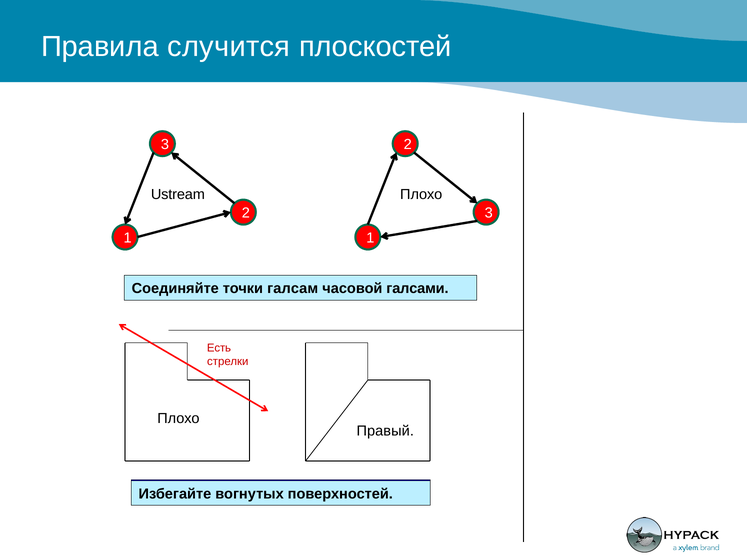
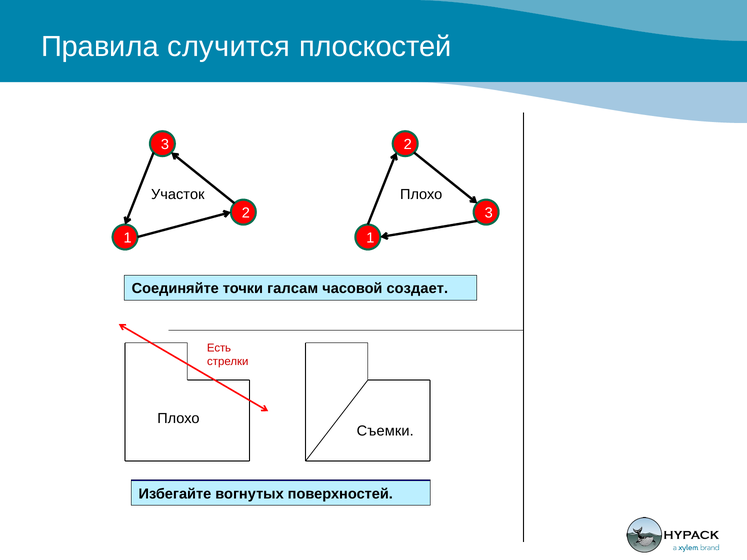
Ustream: Ustream -> Участок (178, 195)
галсами: галсами -> создает (417, 289)
Правый: Правый -> Съемки (385, 431)
